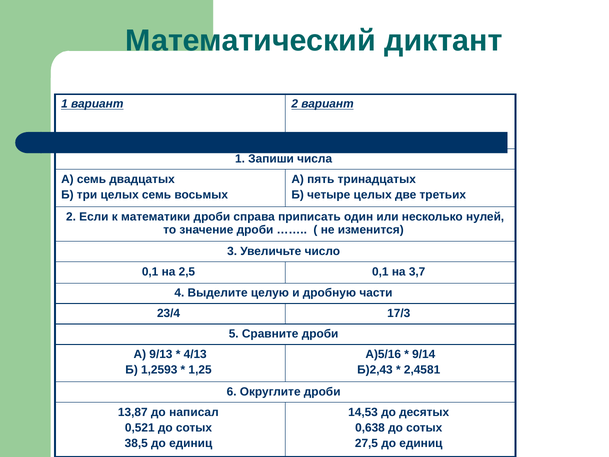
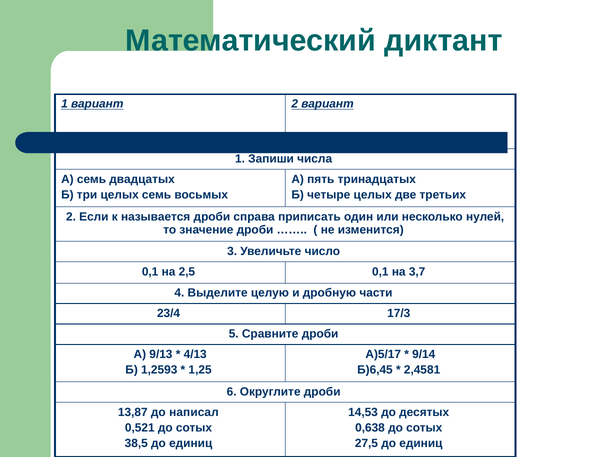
математики: математики -> называется (156, 216)
А)5/16: А)5/16 -> А)5/17 (383, 354)
Б)2,43: Б)2,43 -> Б)6,45 (375, 370)
